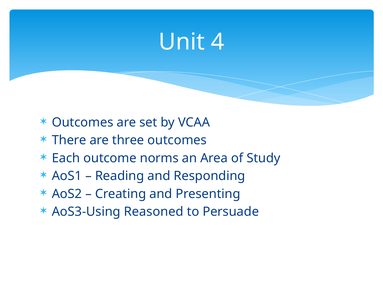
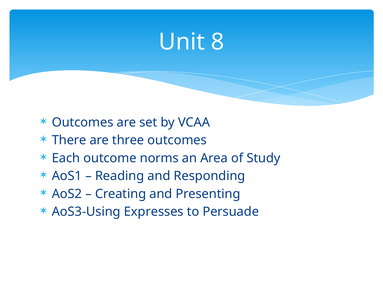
4: 4 -> 8 (218, 42)
Reasoned: Reasoned -> Expresses (154, 212)
